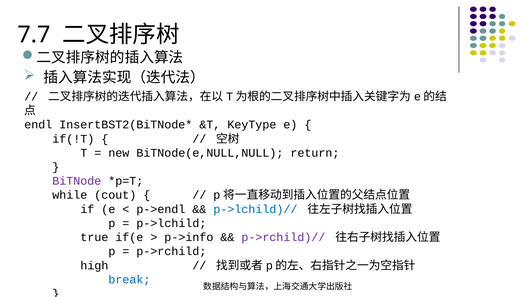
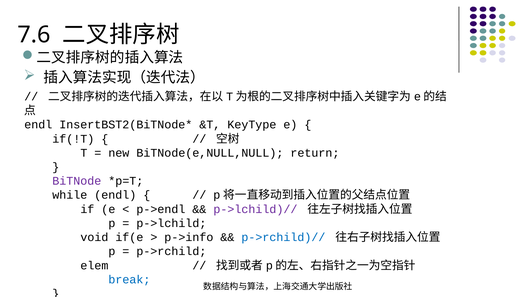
7.7: 7.7 -> 7.6 (34, 35)
while cout: cout -> endl (115, 195)
p->lchild)// colour: blue -> purple (255, 209)
true: true -> void (94, 237)
p->rchild)// colour: purple -> blue (283, 237)
high: high -> elem (94, 265)
